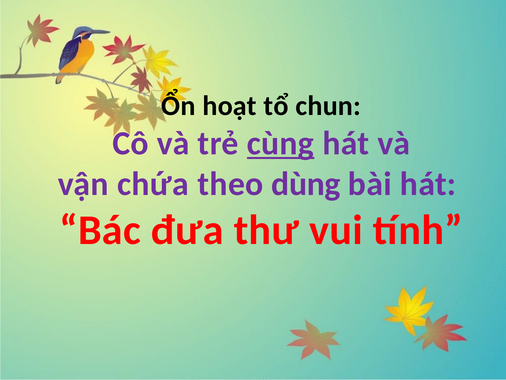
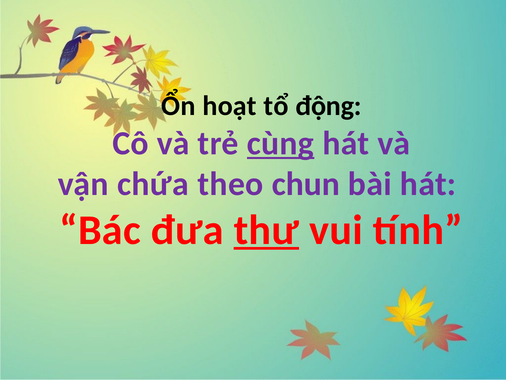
chun: chun -> động (328, 106)
dùng: dùng -> chun (306, 184)
thư underline: none -> present (266, 230)
